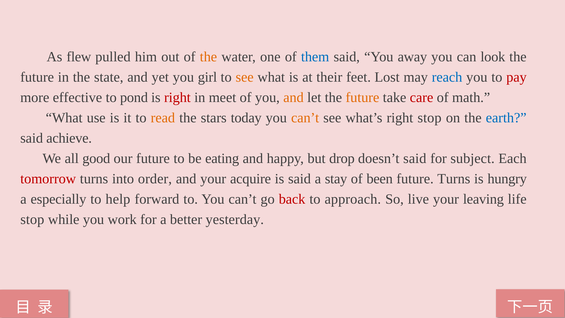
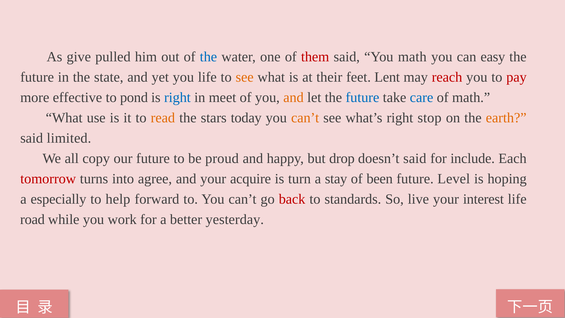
flew: flew -> give (79, 57)
the colour: orange -> blue (208, 57)
them colour: blue -> red (315, 57)
You away: away -> math (412, 57)
look: look -> easy (493, 57)
you girl: girl -> life (207, 77)
Lost: Lost -> Lent (387, 77)
reach colour: blue -> red (447, 77)
right colour: red -> blue (177, 97)
future colour: orange -> blue (362, 97)
care colour: red -> blue (422, 97)
earth colour: blue -> orange (506, 118)
achieve: achieve -> limited (69, 138)
good: good -> copy (96, 158)
eating: eating -> proud (222, 158)
subject: subject -> include (473, 158)
order: order -> agree (155, 179)
is said: said -> turn (300, 179)
future Turns: Turns -> Level (454, 179)
hungry: hungry -> hoping (507, 179)
approach: approach -> standards (353, 199)
leaving: leaving -> interest (483, 199)
stop: stop -> road (32, 220)
